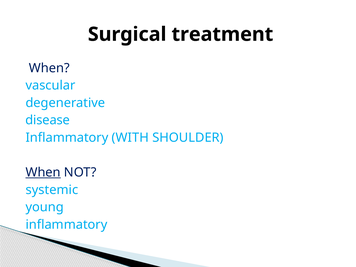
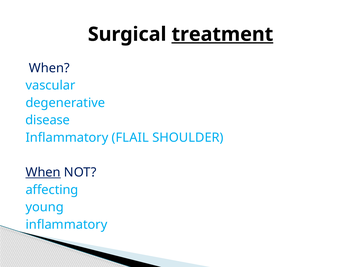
treatment underline: none -> present (222, 34)
WITH: WITH -> FLAIL (130, 138)
systemic: systemic -> affecting (52, 190)
